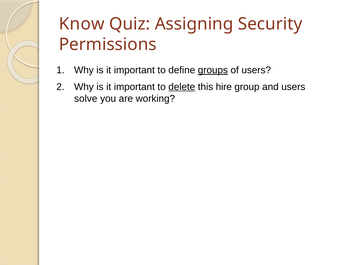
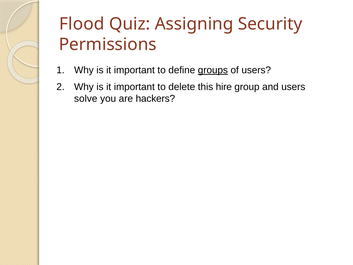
Know: Know -> Flood (82, 24)
delete underline: present -> none (182, 87)
working: working -> hackers (155, 99)
